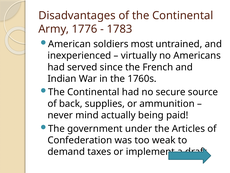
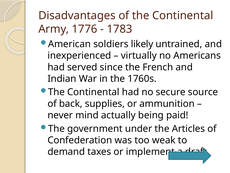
most: most -> likely (142, 44)
